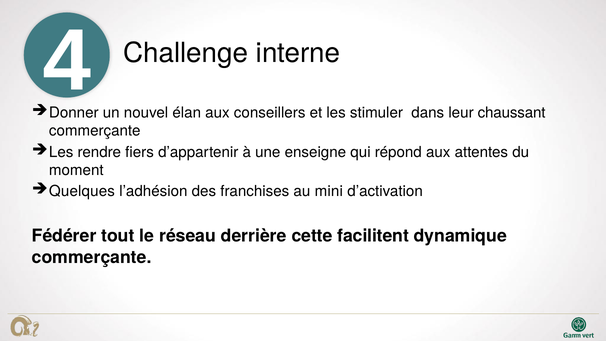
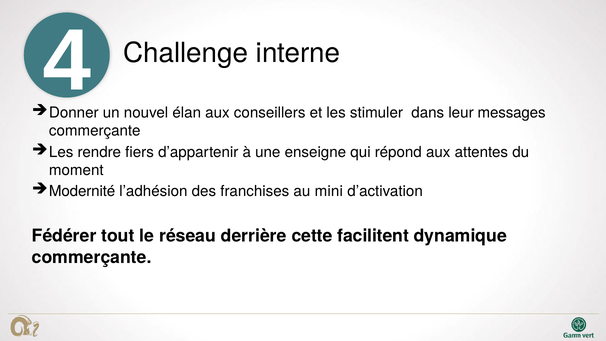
chaussant: chaussant -> messages (512, 113)
Quelques: Quelques -> Modernité (82, 191)
